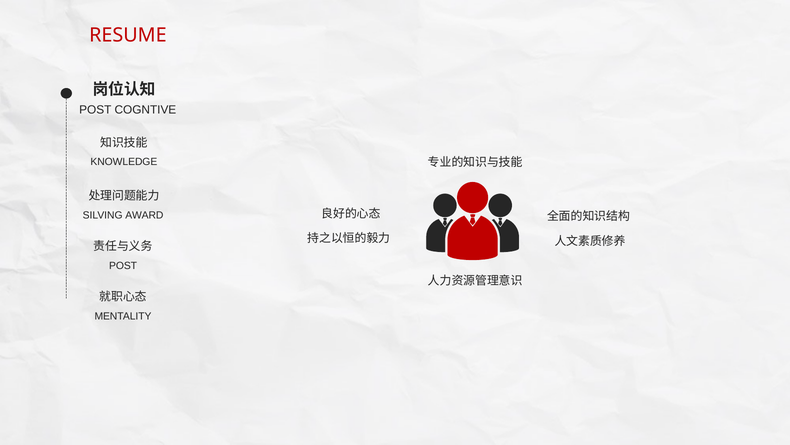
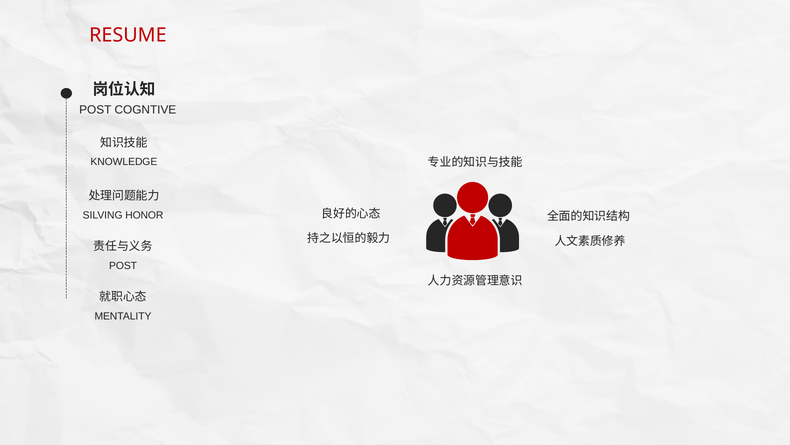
AWARD: AWARD -> HONOR (144, 215)
